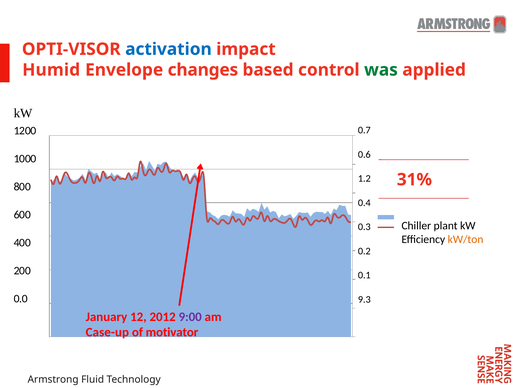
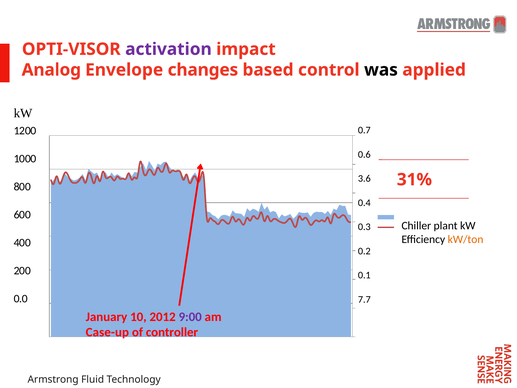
activation colour: blue -> purple (168, 49)
Humid: Humid -> Analog (51, 70)
was colour: green -> black (381, 70)
1.2: 1.2 -> 3.6 (364, 178)
9.3: 9.3 -> 7.7 (364, 299)
12: 12 -> 10 (138, 317)
motivator: motivator -> controller (172, 332)
